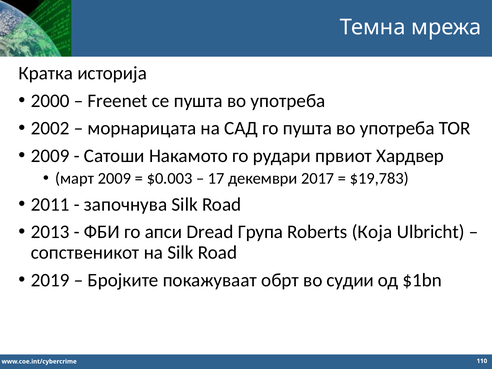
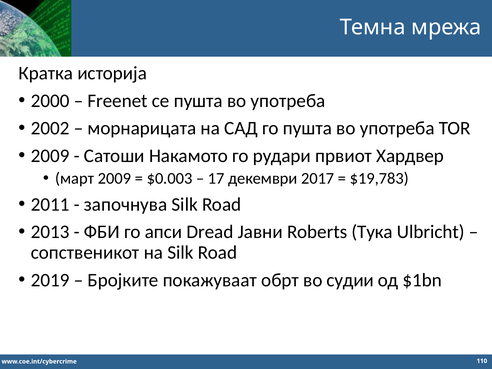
Група: Група -> Јавни (260, 232)
Која: Која -> Тука (372, 232)
